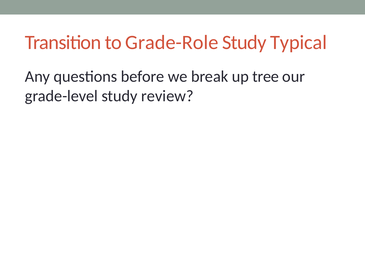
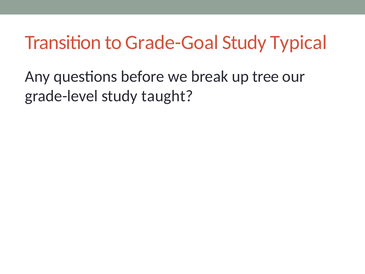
Grade-Role: Grade-Role -> Grade-Goal (172, 42)
review: review -> taught (167, 96)
